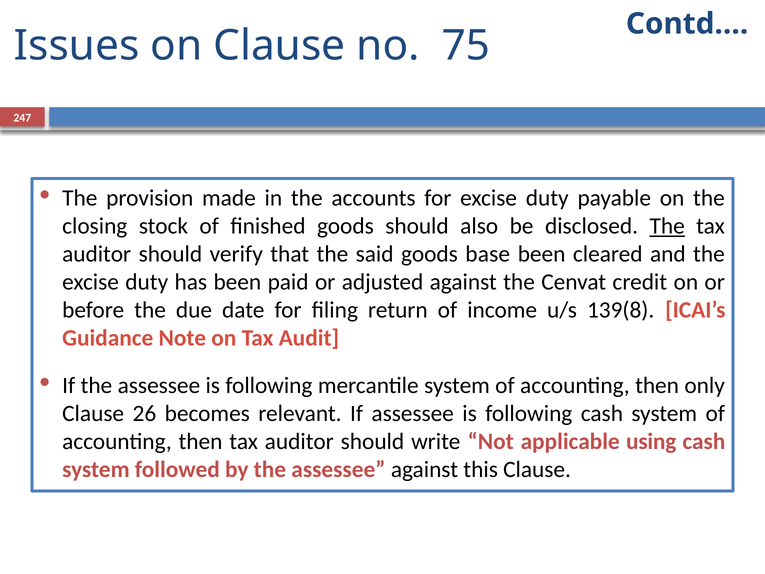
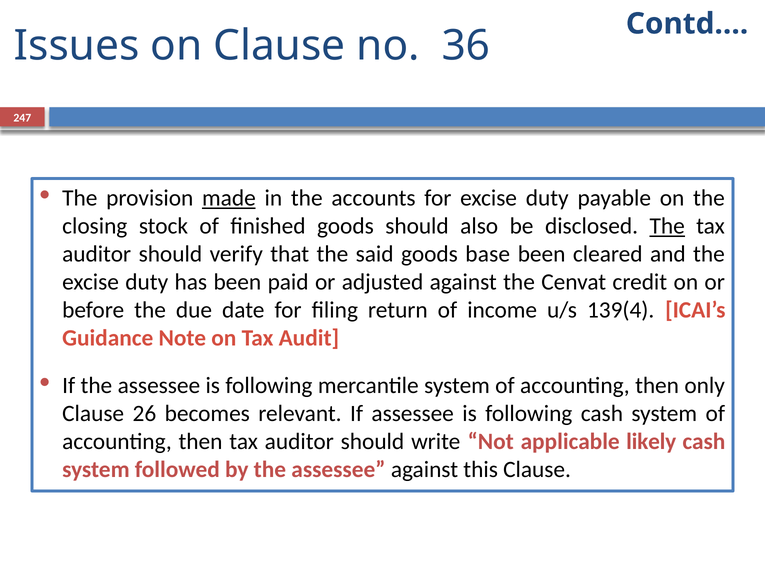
75: 75 -> 36 (466, 46)
made underline: none -> present (229, 198)
139(8: 139(8 -> 139(4 (621, 310)
using: using -> likely (651, 441)
